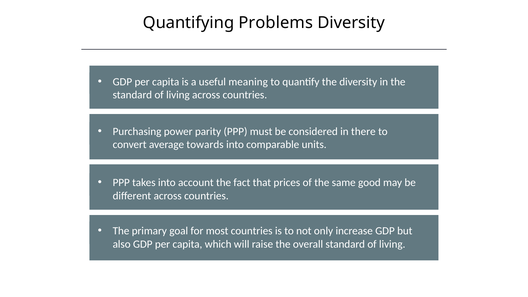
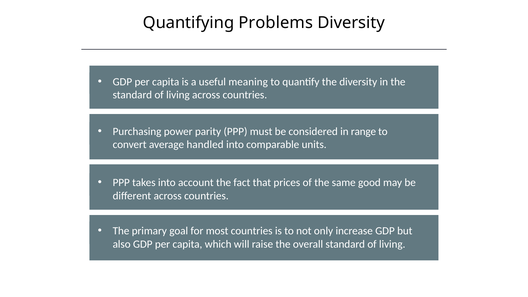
there: there -> range (363, 131)
towards: towards -> handled (205, 145)
